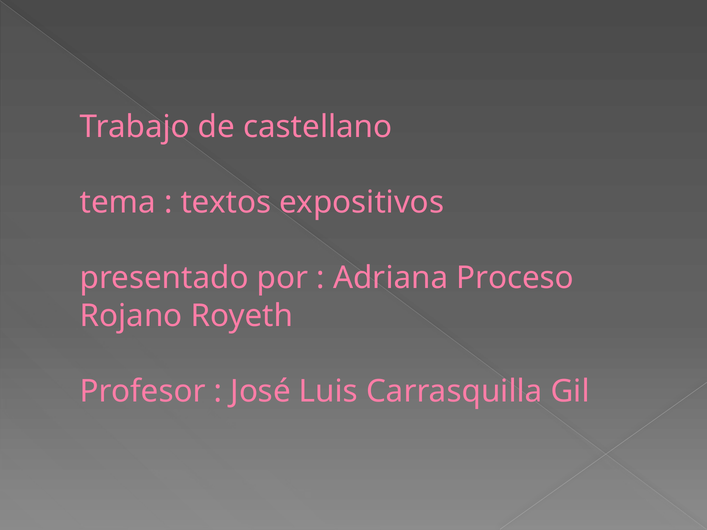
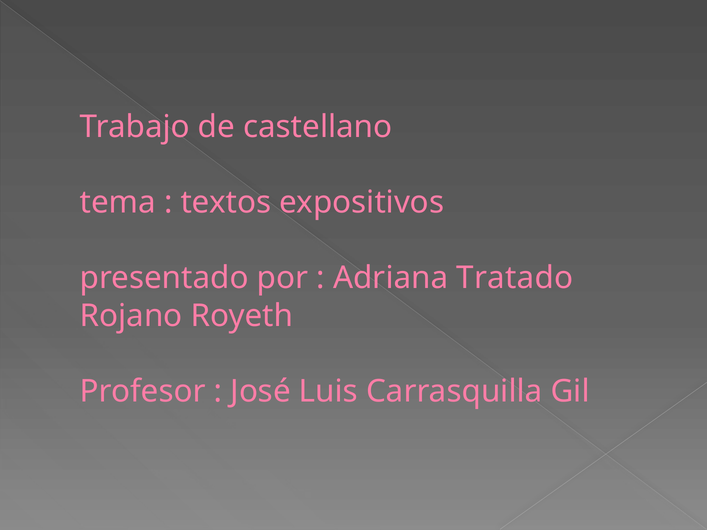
Proceso: Proceso -> Tratado (515, 278)
